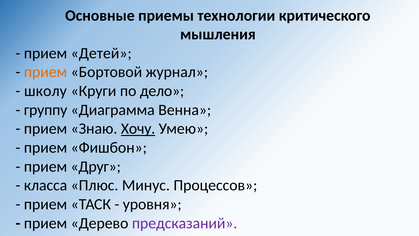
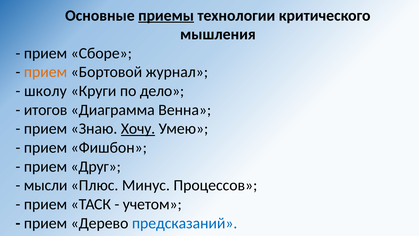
приемы underline: none -> present (166, 16)
Детей: Детей -> Сборе (101, 53)
группу: группу -> итогов (46, 110)
класса: класса -> мысли (46, 185)
уровня: уровня -> учетом (152, 204)
предсказаний colour: purple -> blue (185, 223)
